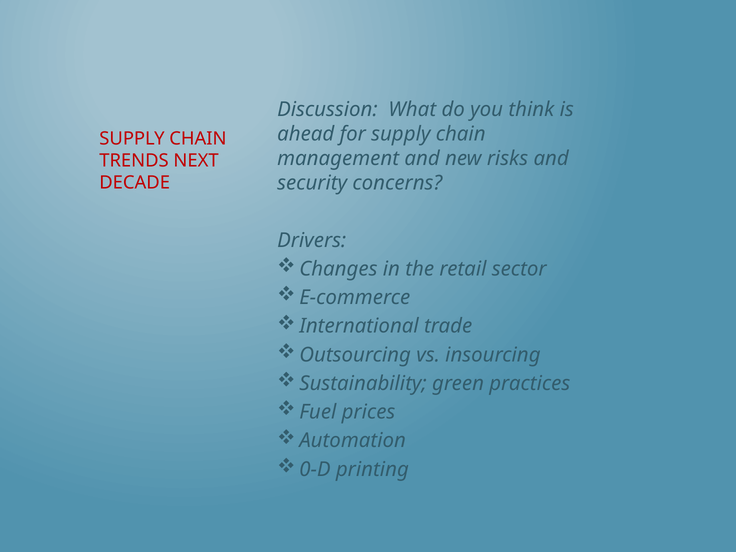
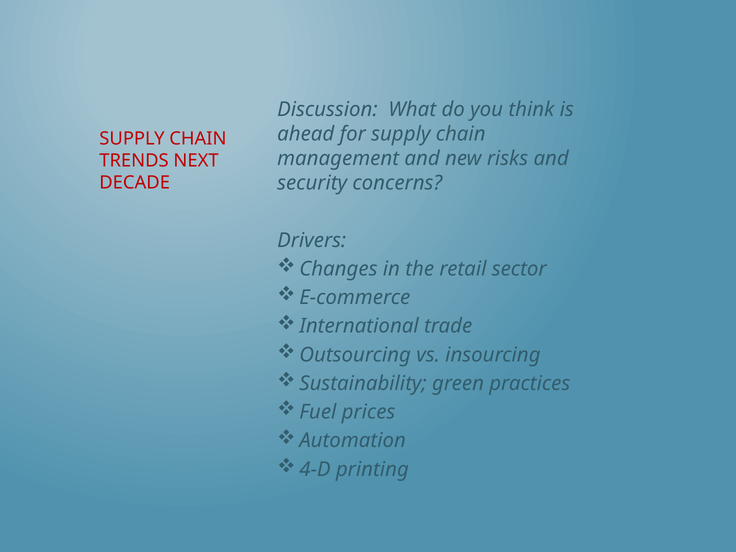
0-D: 0-D -> 4-D (315, 469)
